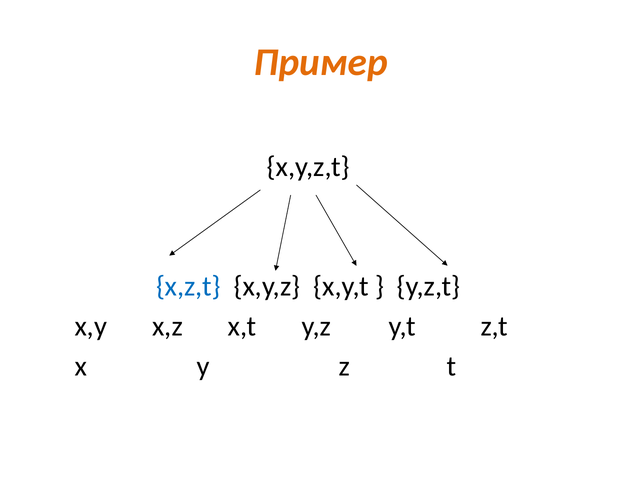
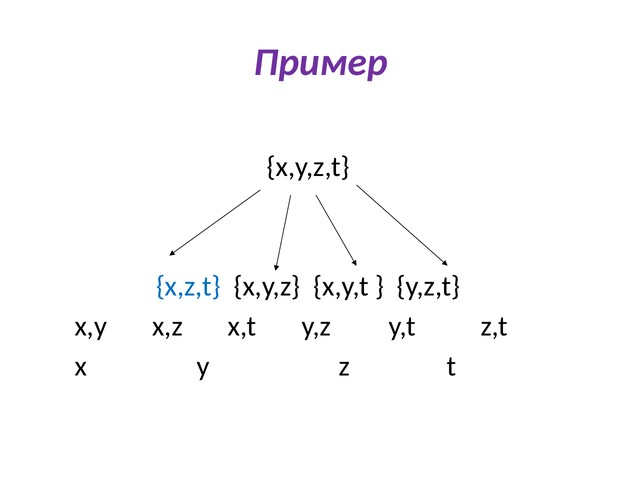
Пример colour: orange -> purple (321, 62)
